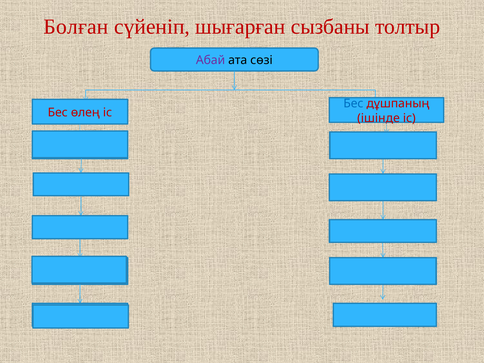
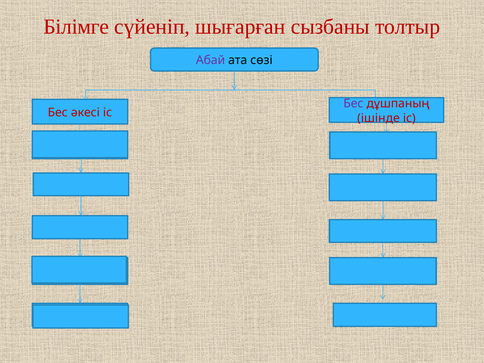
Болған: Болған -> Білімге (76, 27)
Бес colour: blue -> purple (353, 104)
өлең: өлең -> әкесі (85, 112)
